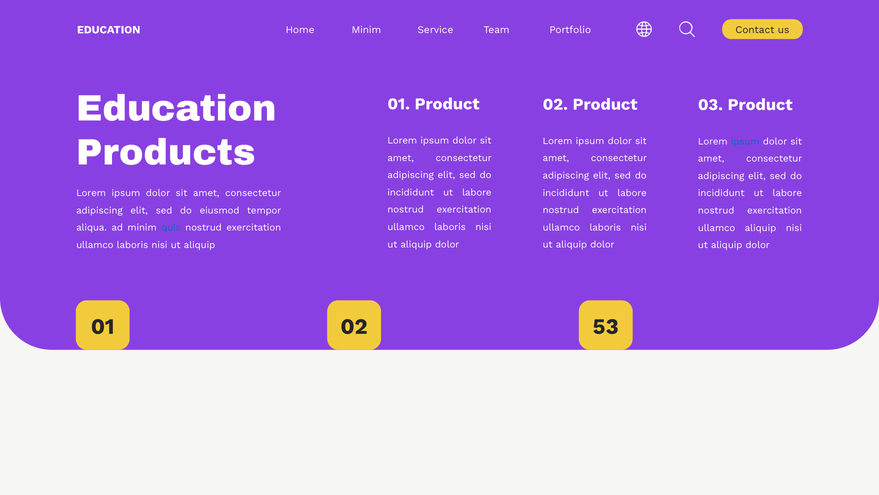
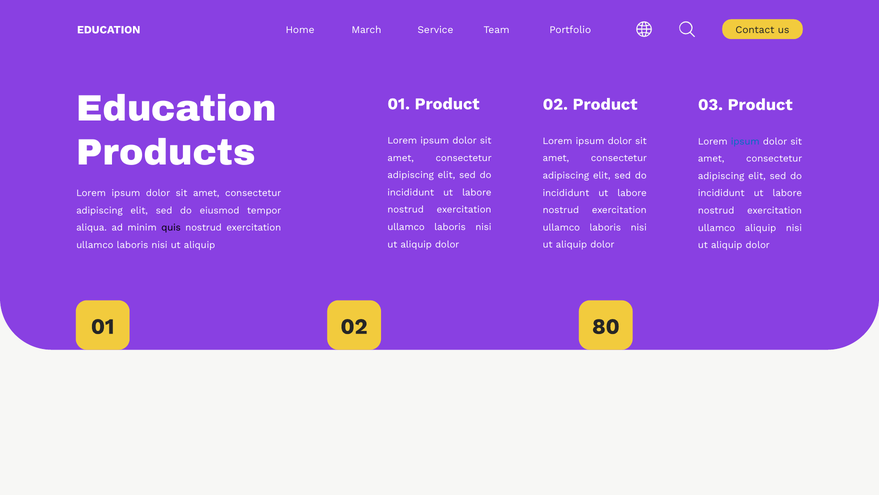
Home Minim: Minim -> March (366, 30)
quis colour: blue -> black (171, 227)
53: 53 -> 80 (606, 326)
